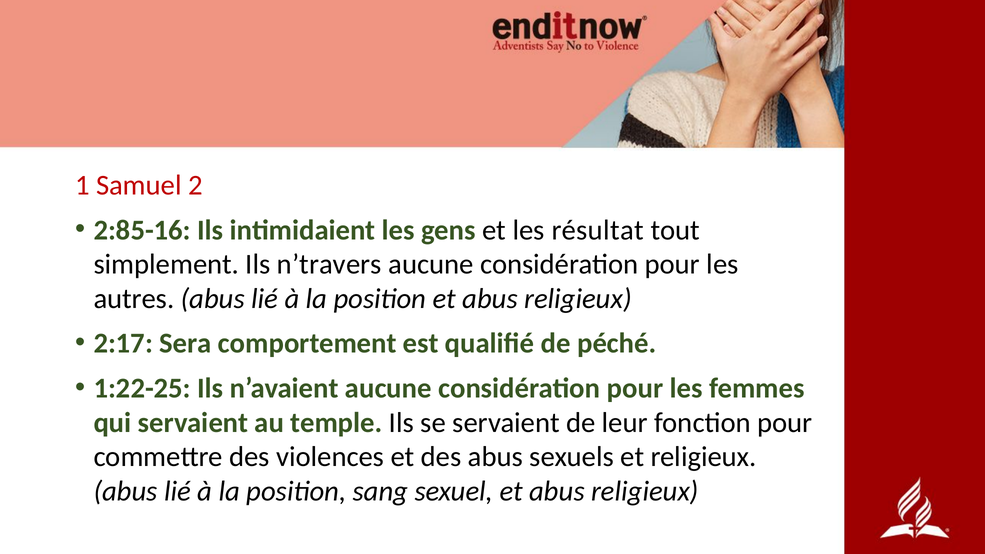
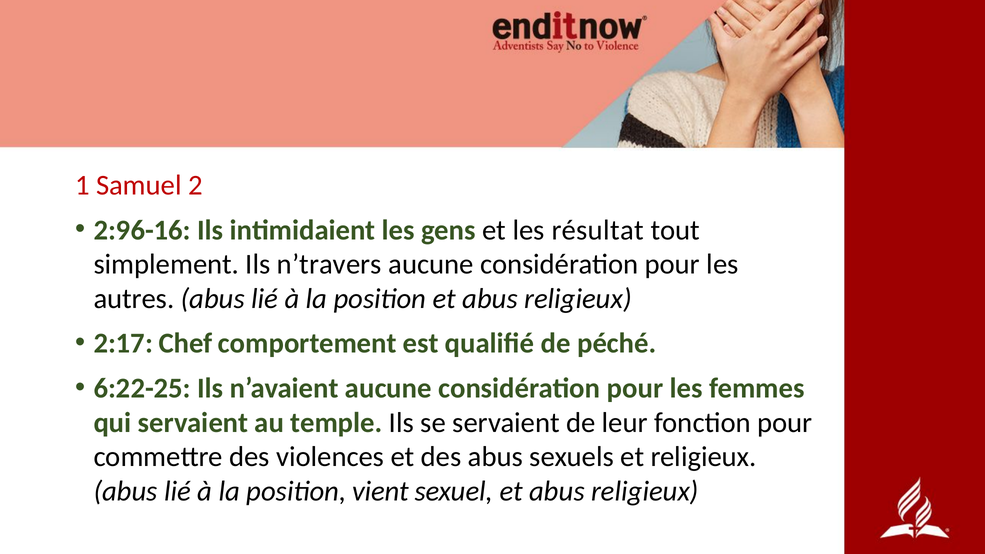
2:85-16: 2:85-16 -> 2:96-16 (142, 230)
Sera: Sera -> Chef (186, 344)
1:22-25: 1:22-25 -> 6:22-25 (142, 388)
sang: sang -> vient (381, 491)
